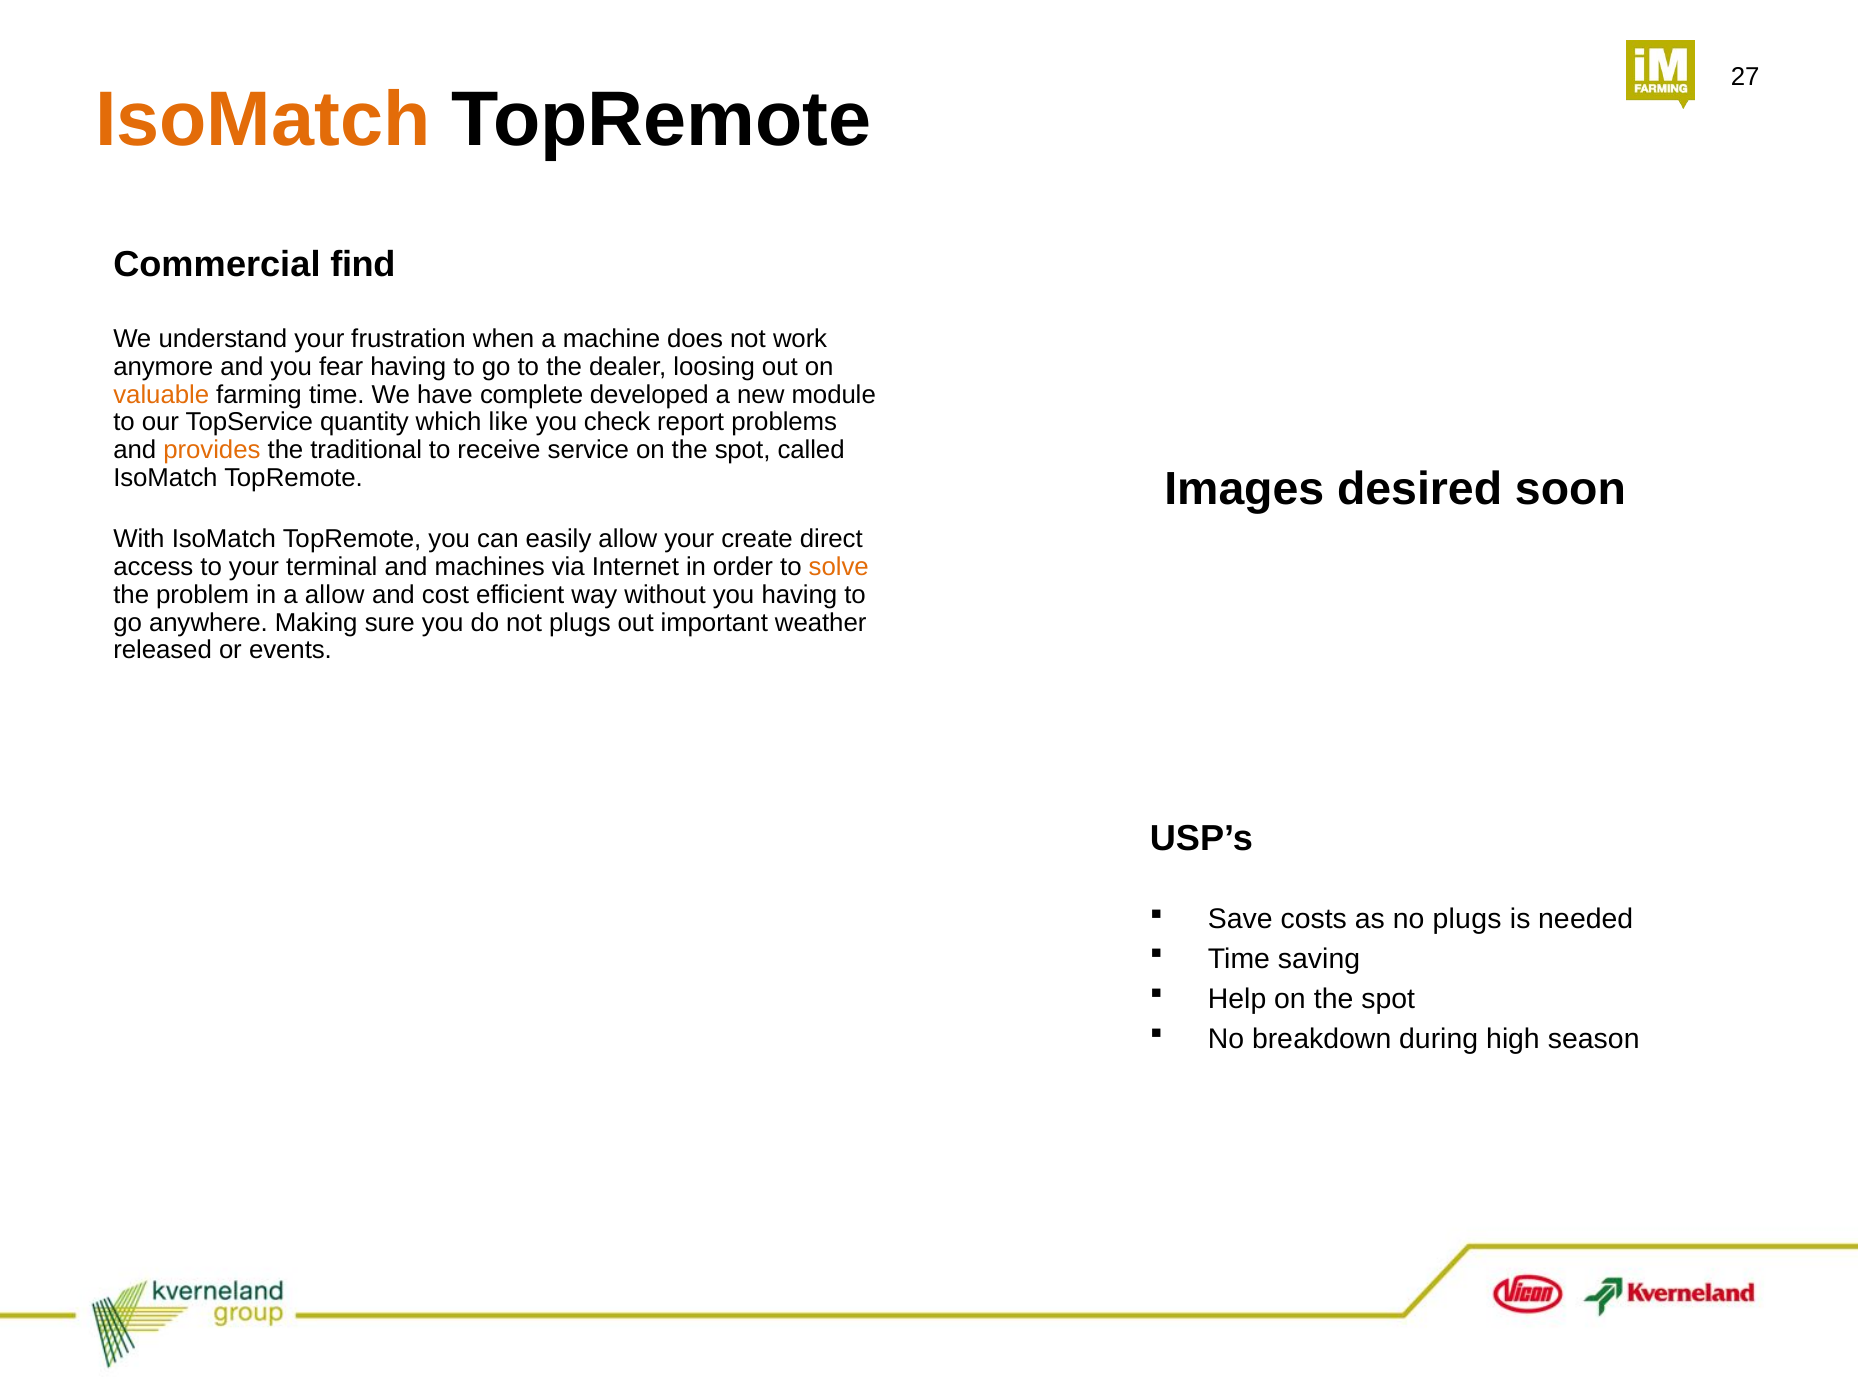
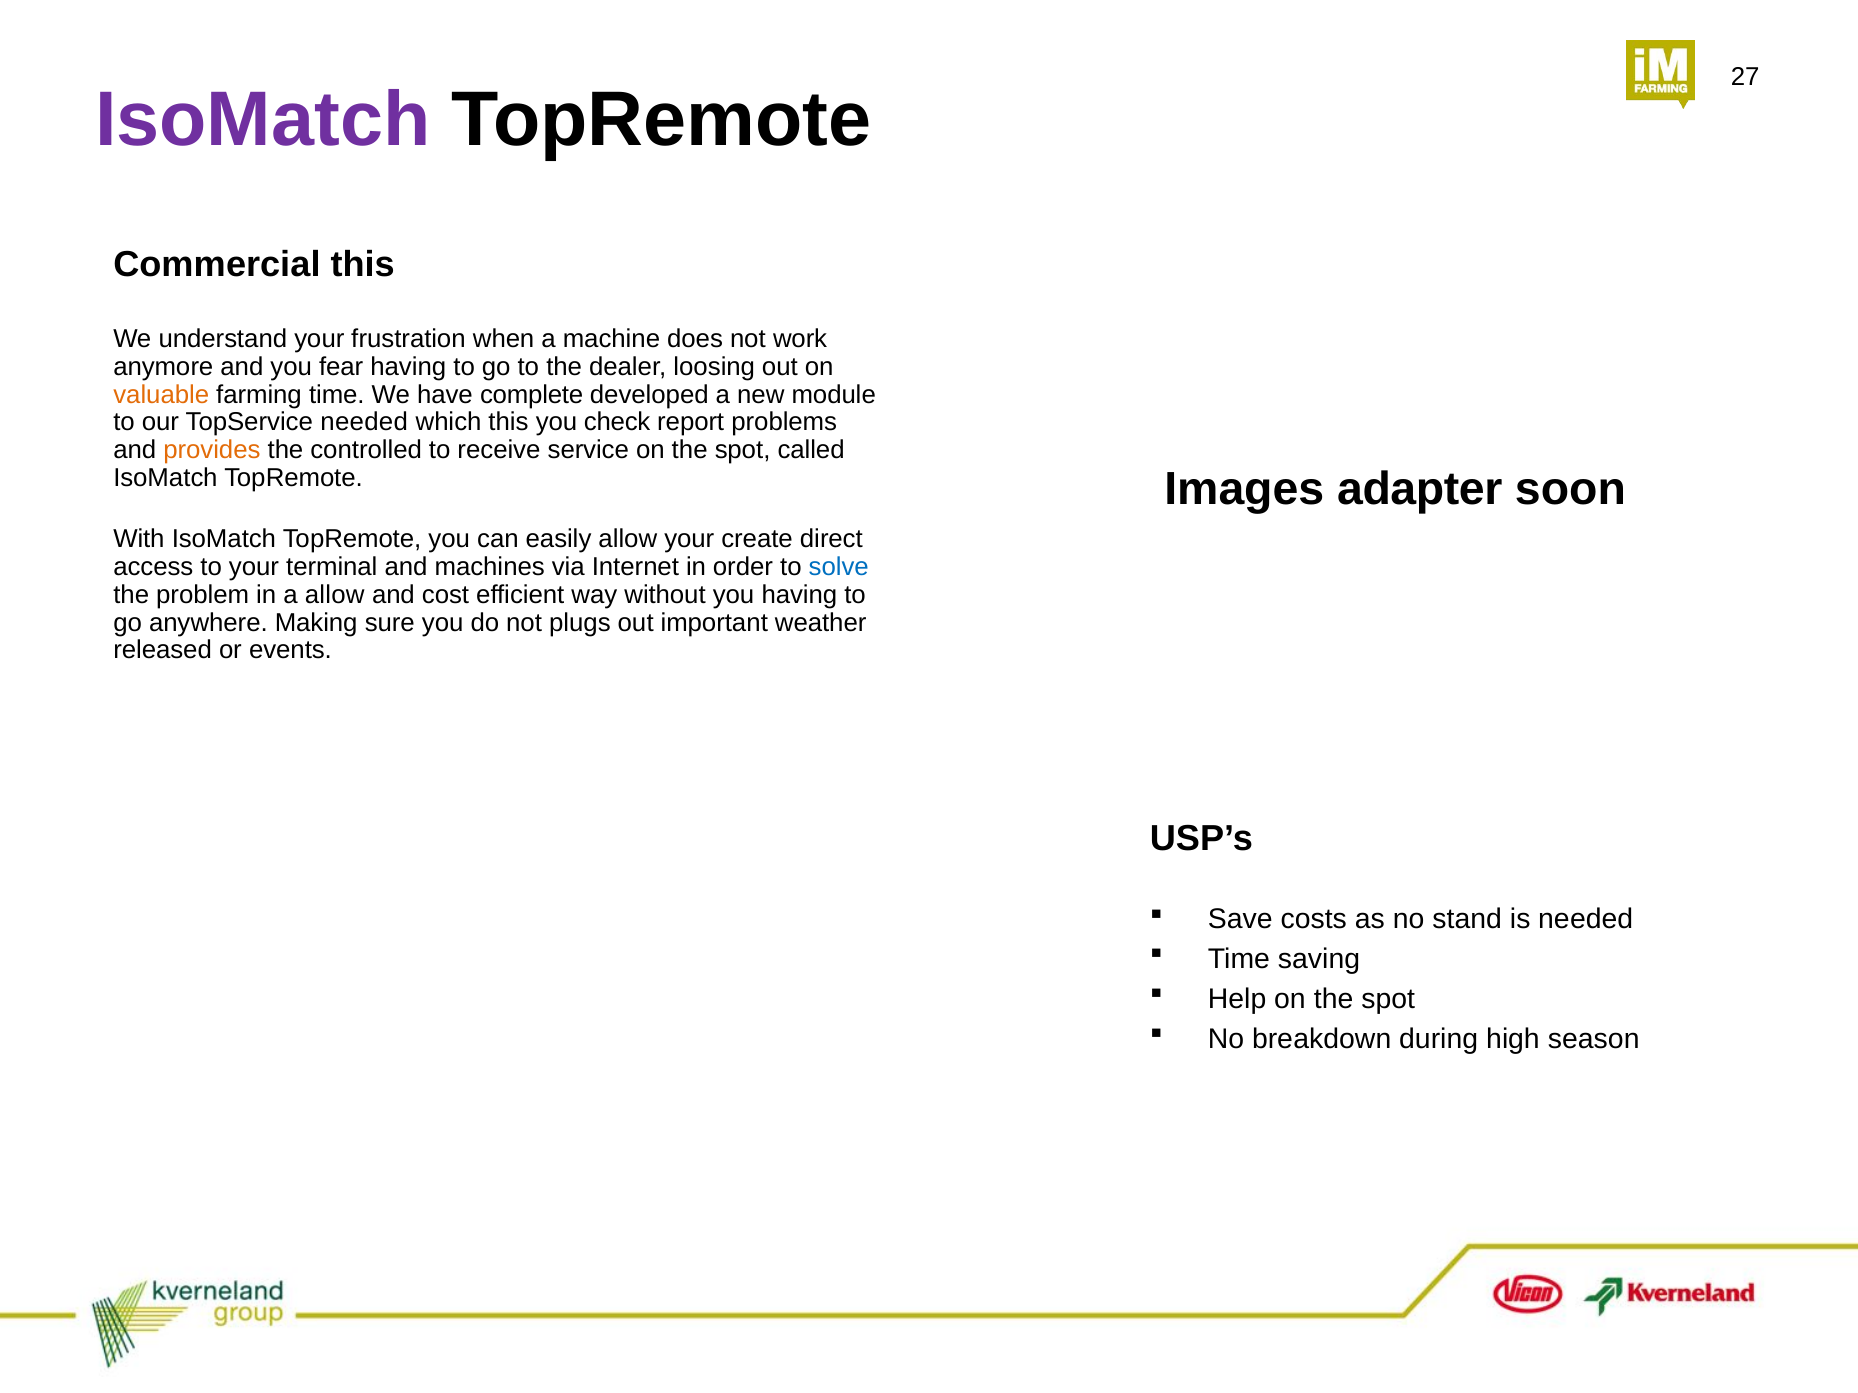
IsoMatch colour: orange -> purple (263, 120)
Commercial find: find -> this (363, 264)
TopService quantity: quantity -> needed (364, 423)
which like: like -> this (509, 423)
traditional: traditional -> controlled (366, 450)
desired: desired -> adapter (1420, 489)
solve colour: orange -> blue (839, 567)
no plugs: plugs -> stand (1467, 920)
